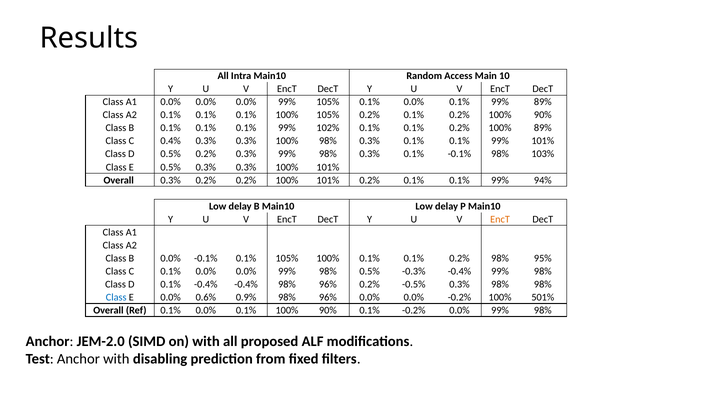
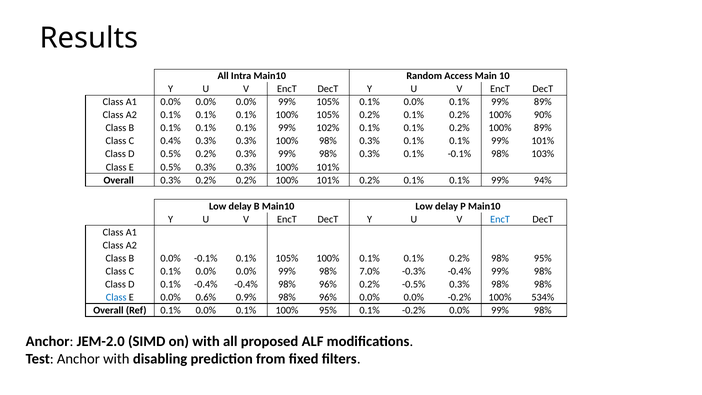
EncT colour: orange -> blue (500, 219)
98% 0.5%: 0.5% -> 7.0% (370, 271)
501%: 501% -> 534% (543, 297)
0.1% 100% 90%: 90% -> 95% (328, 310)
